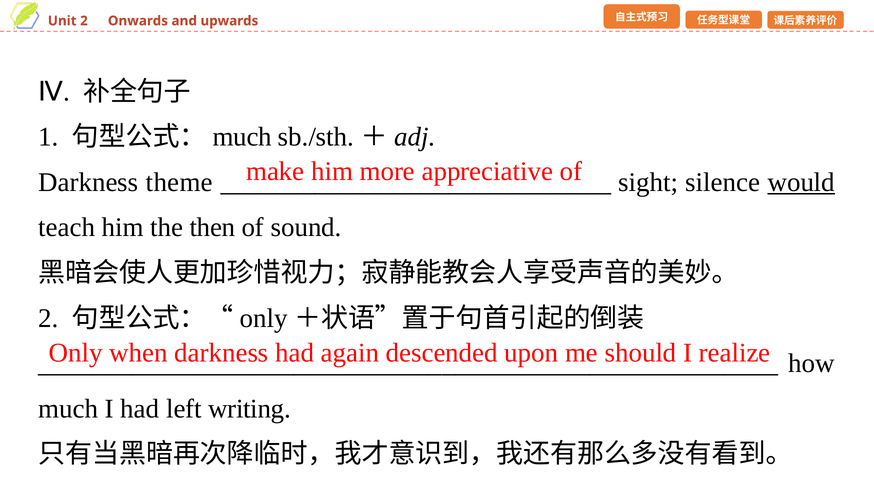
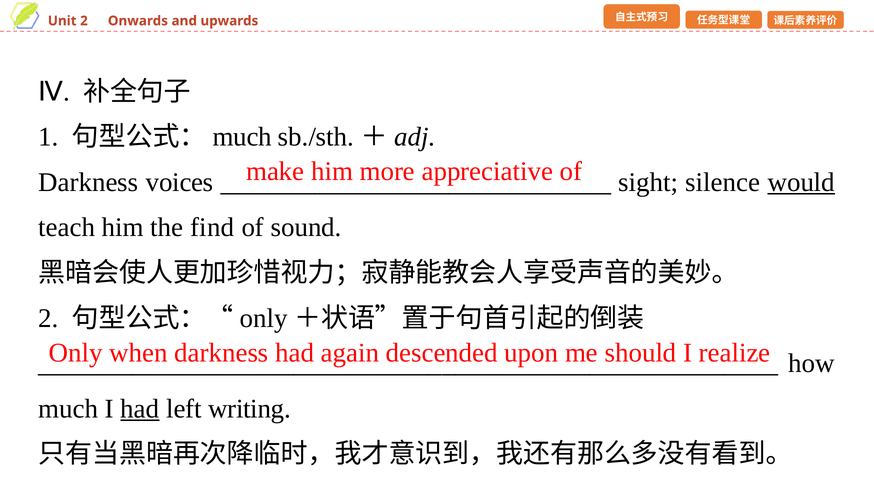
theme: theme -> voices (180, 182)
then: then -> find (212, 228)
had underline: none -> present (140, 409)
